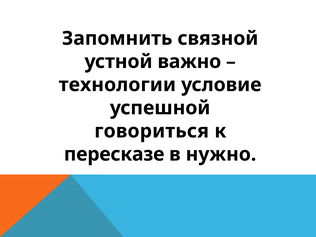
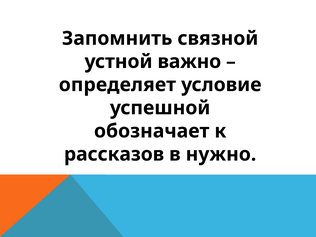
технологии: технологии -> определяет (117, 85)
говориться: говориться -> обозначает (152, 131)
пересказе: пересказе -> рассказов (114, 154)
